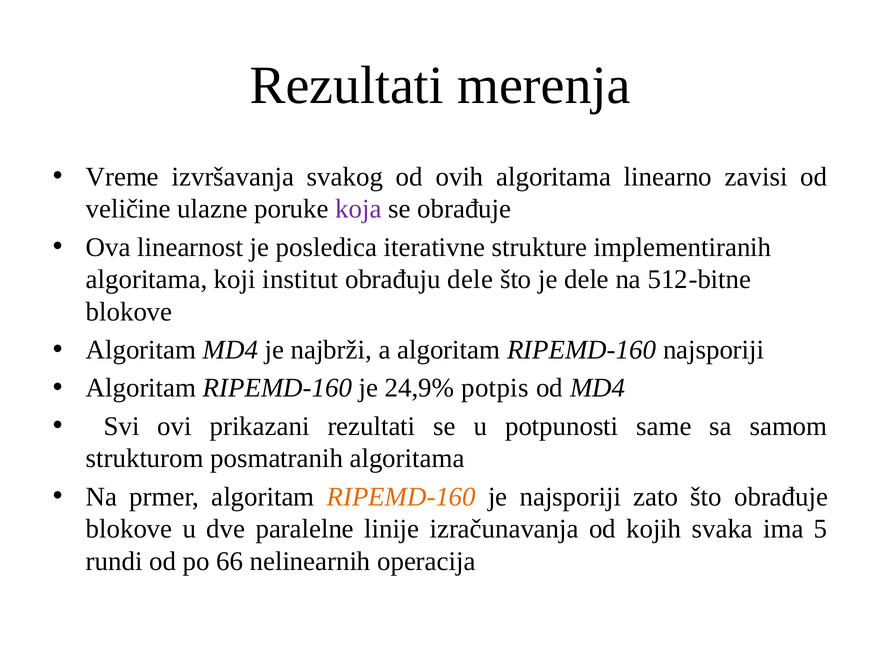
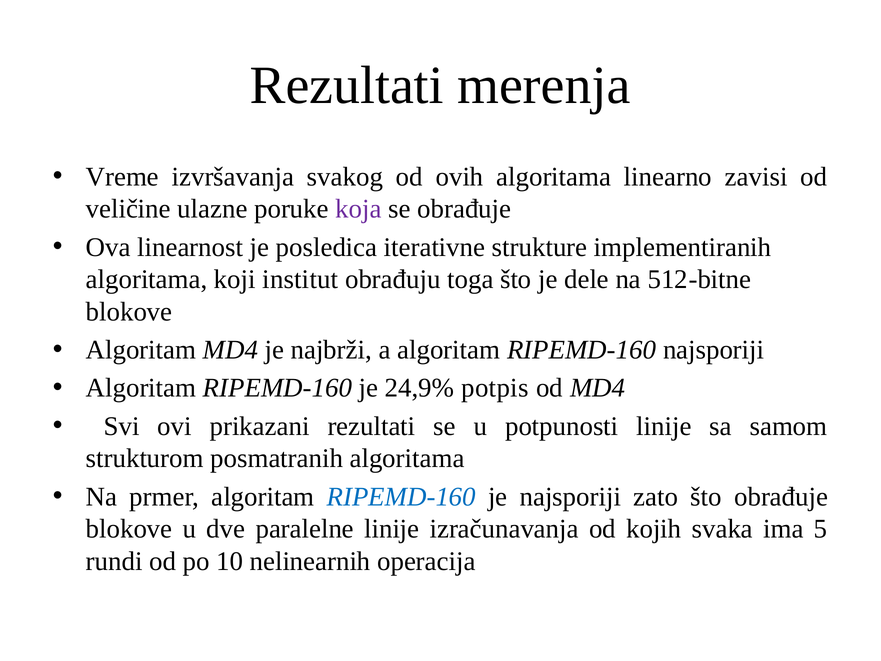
obrađuju dele: dele -> toga (470, 279)
potpunosti same: same -> linije (664, 426)
RIPEMD-160 colour: orange -> blue (401, 497)
66: 66 -> 10 (230, 561)
